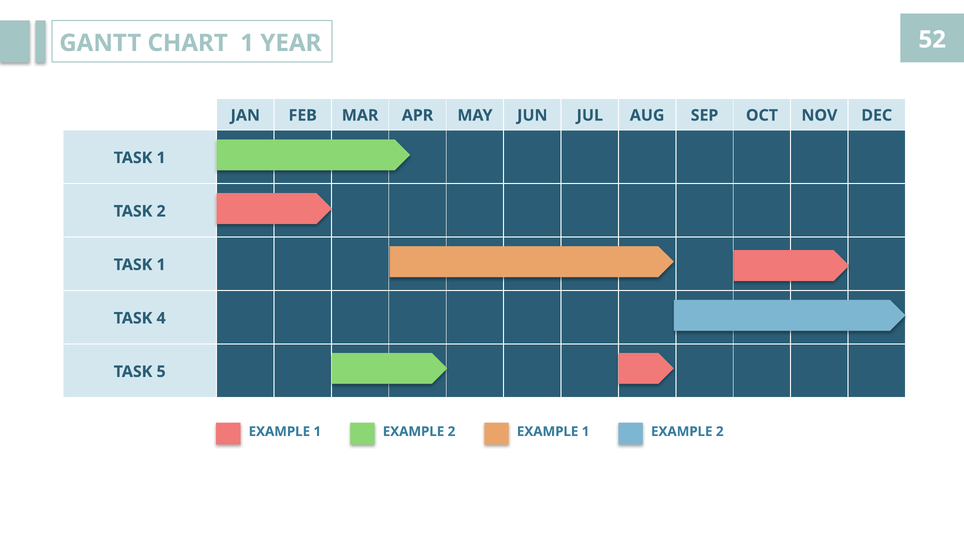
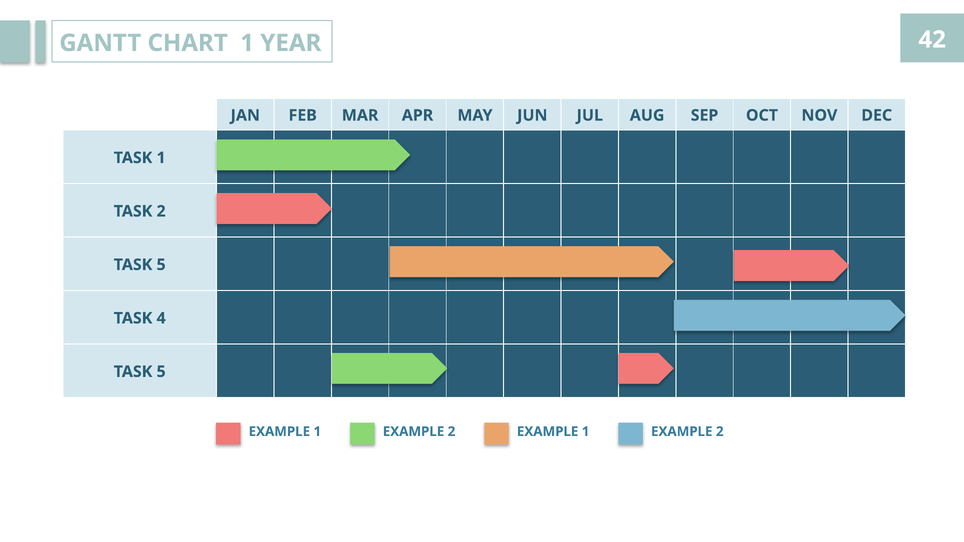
52: 52 -> 42 (932, 40)
1: 1 -> 5 (161, 265)
